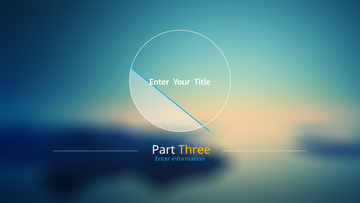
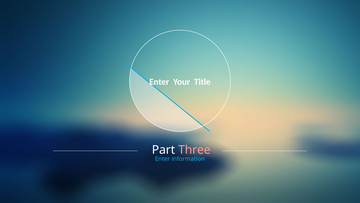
Three colour: yellow -> pink (194, 149)
